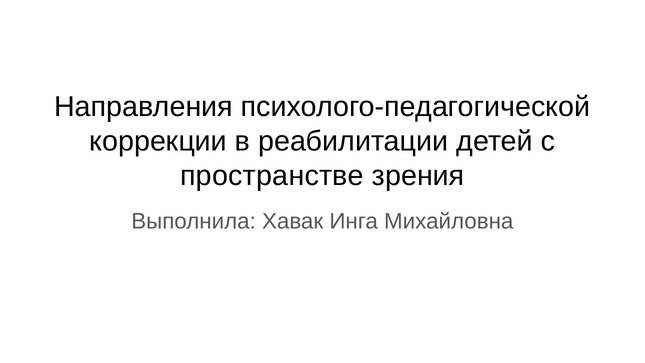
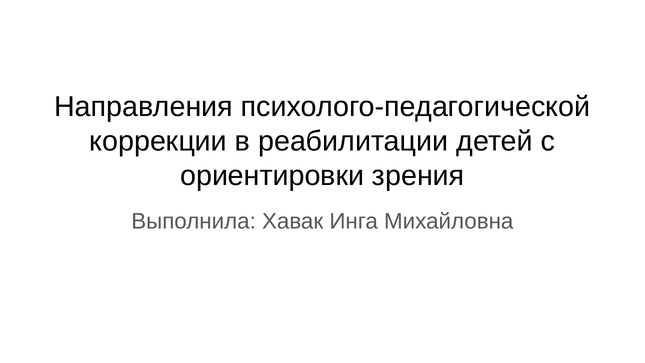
пространстве: пространстве -> ориентировки (272, 176)
